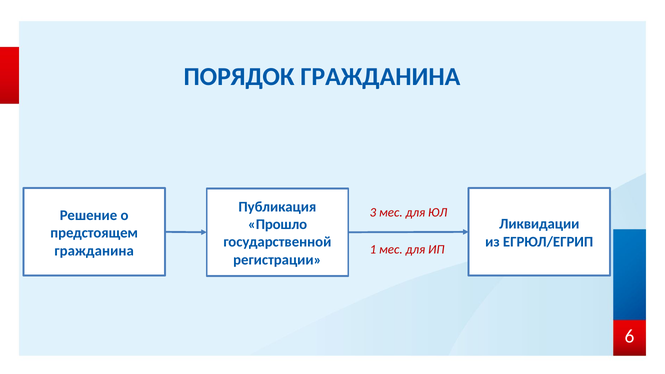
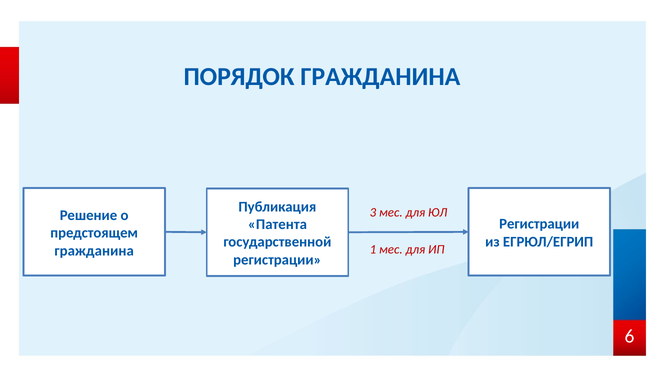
Ликвидации: Ликвидации -> Регистрации (539, 224)
Прошло: Прошло -> Патента (277, 224)
